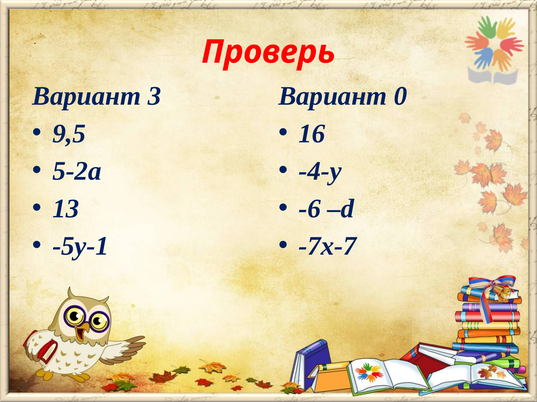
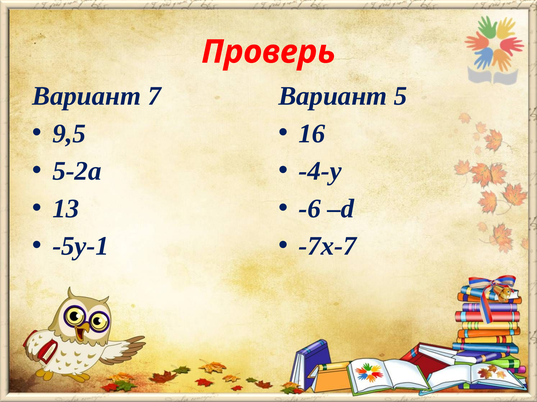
3: 3 -> 7 (154, 96)
0: 0 -> 5 (401, 96)
